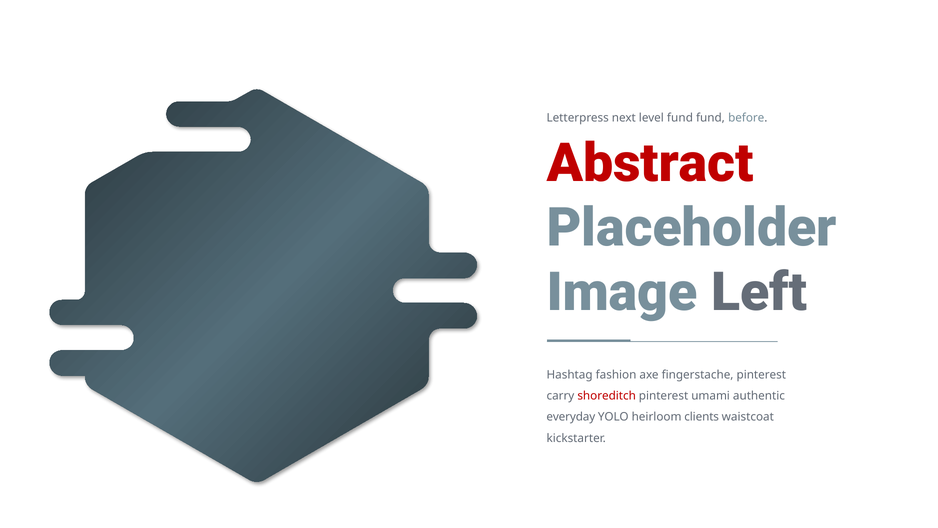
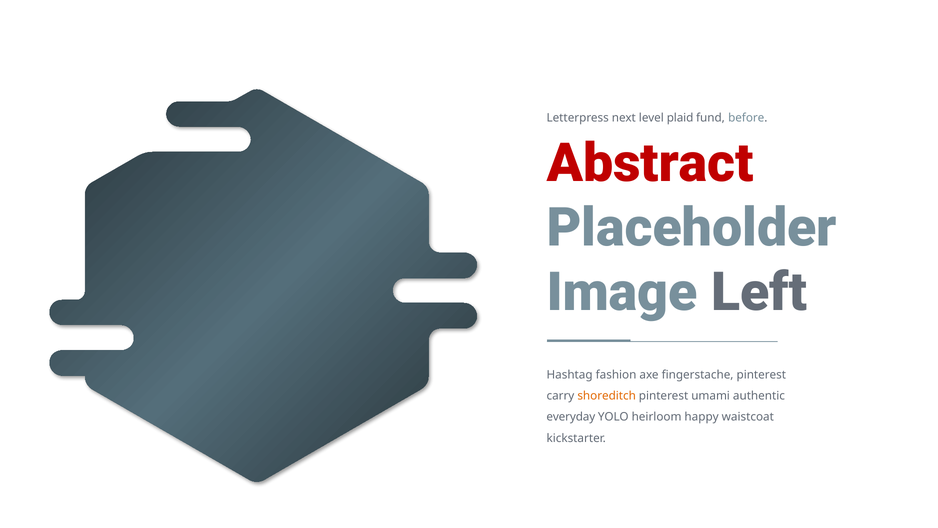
level fund: fund -> plaid (680, 118)
shoreditch colour: red -> orange (607, 396)
clients: clients -> happy (702, 417)
